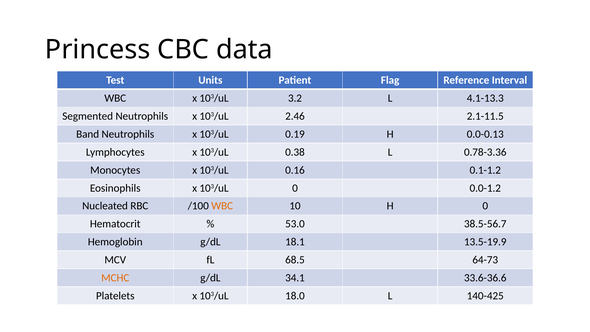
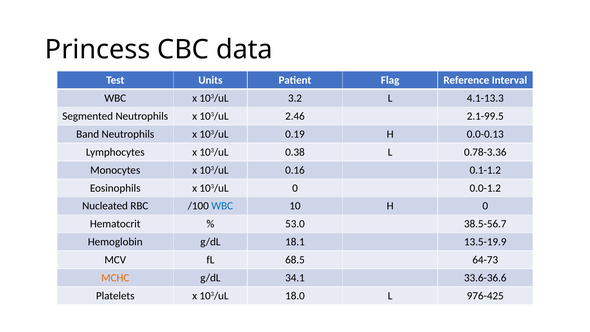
2.1-11.5: 2.1-11.5 -> 2.1-99.5 (485, 116)
WBC colour: orange -> blue (222, 206)
140-425: 140-425 -> 976-425 (485, 296)
